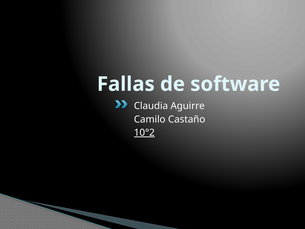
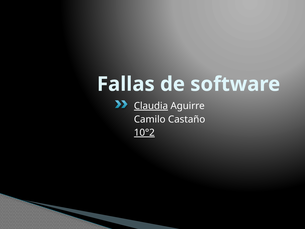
Claudia underline: none -> present (151, 106)
